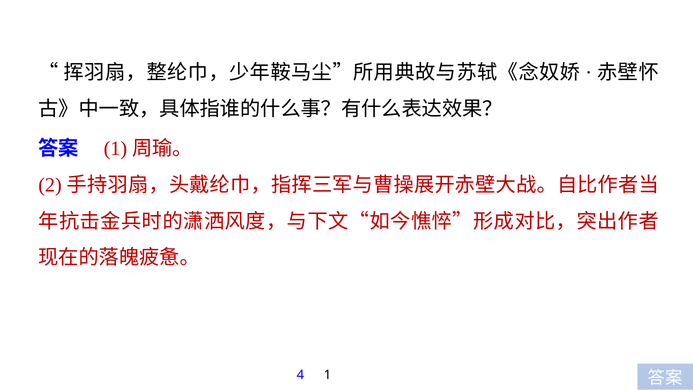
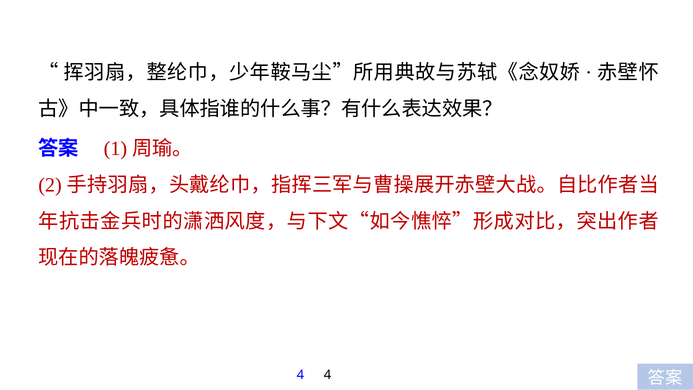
4 1: 1 -> 4 (328, 375)
